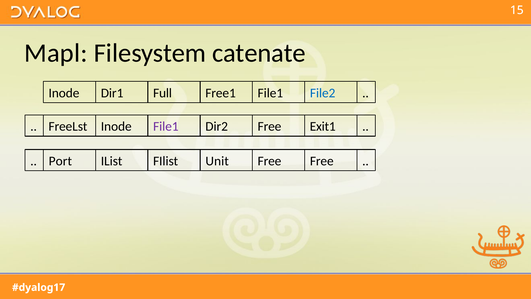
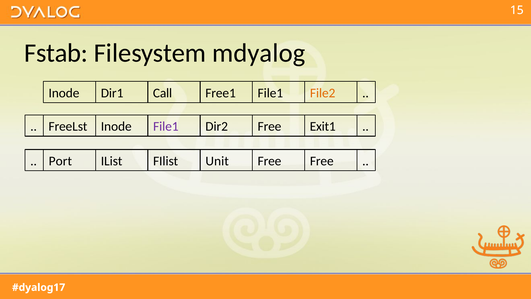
Mapl: Mapl -> Fstab (56, 53)
catenate: catenate -> mdyalog (259, 53)
Full: Full -> Call (163, 93)
File2 colour: blue -> orange (323, 93)
